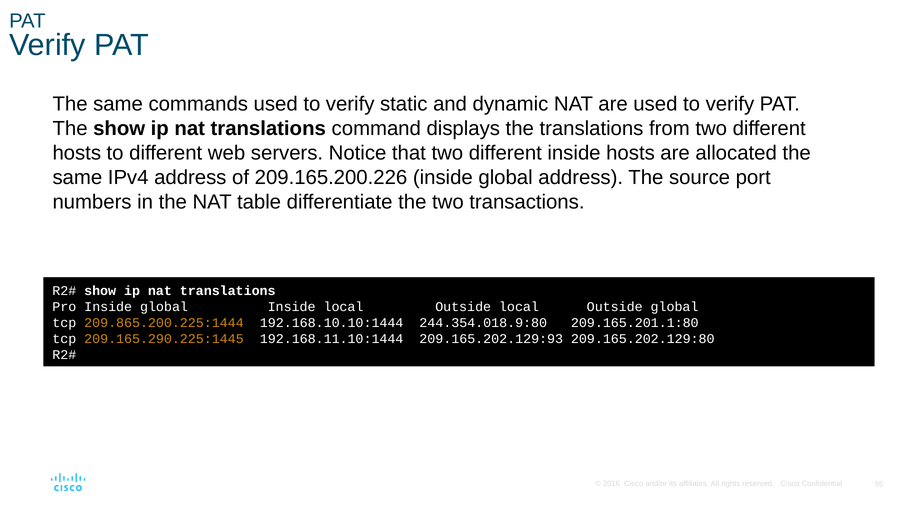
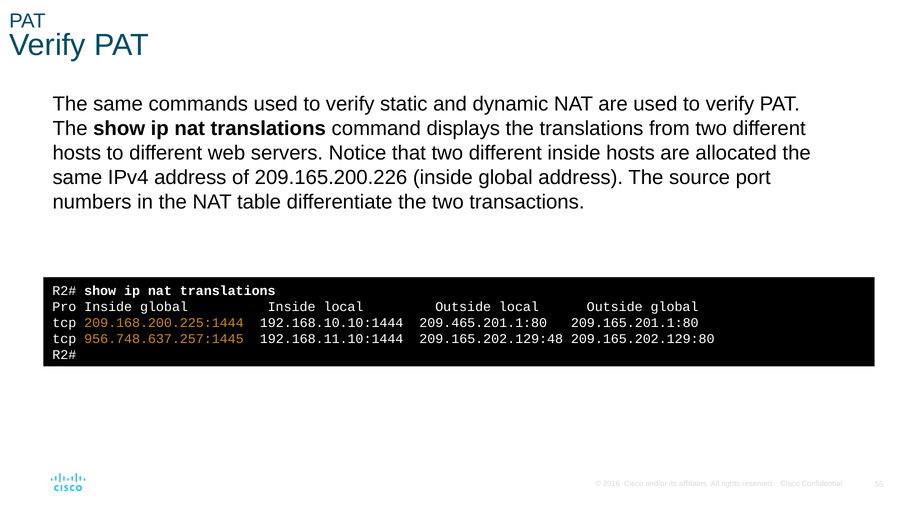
209.865.200.225:1444: 209.865.200.225:1444 -> 209.168.200.225:1444 (164, 323)
244.354.018.9:80: 244.354.018.9:80 -> 209.465.201.1:80 (483, 323)
209.165.290.225:1445: 209.165.290.225:1445 -> 956.748.637.257:1445 (164, 339)
209.165.202.129:93: 209.165.202.129:93 -> 209.165.202.129:48 (491, 339)
